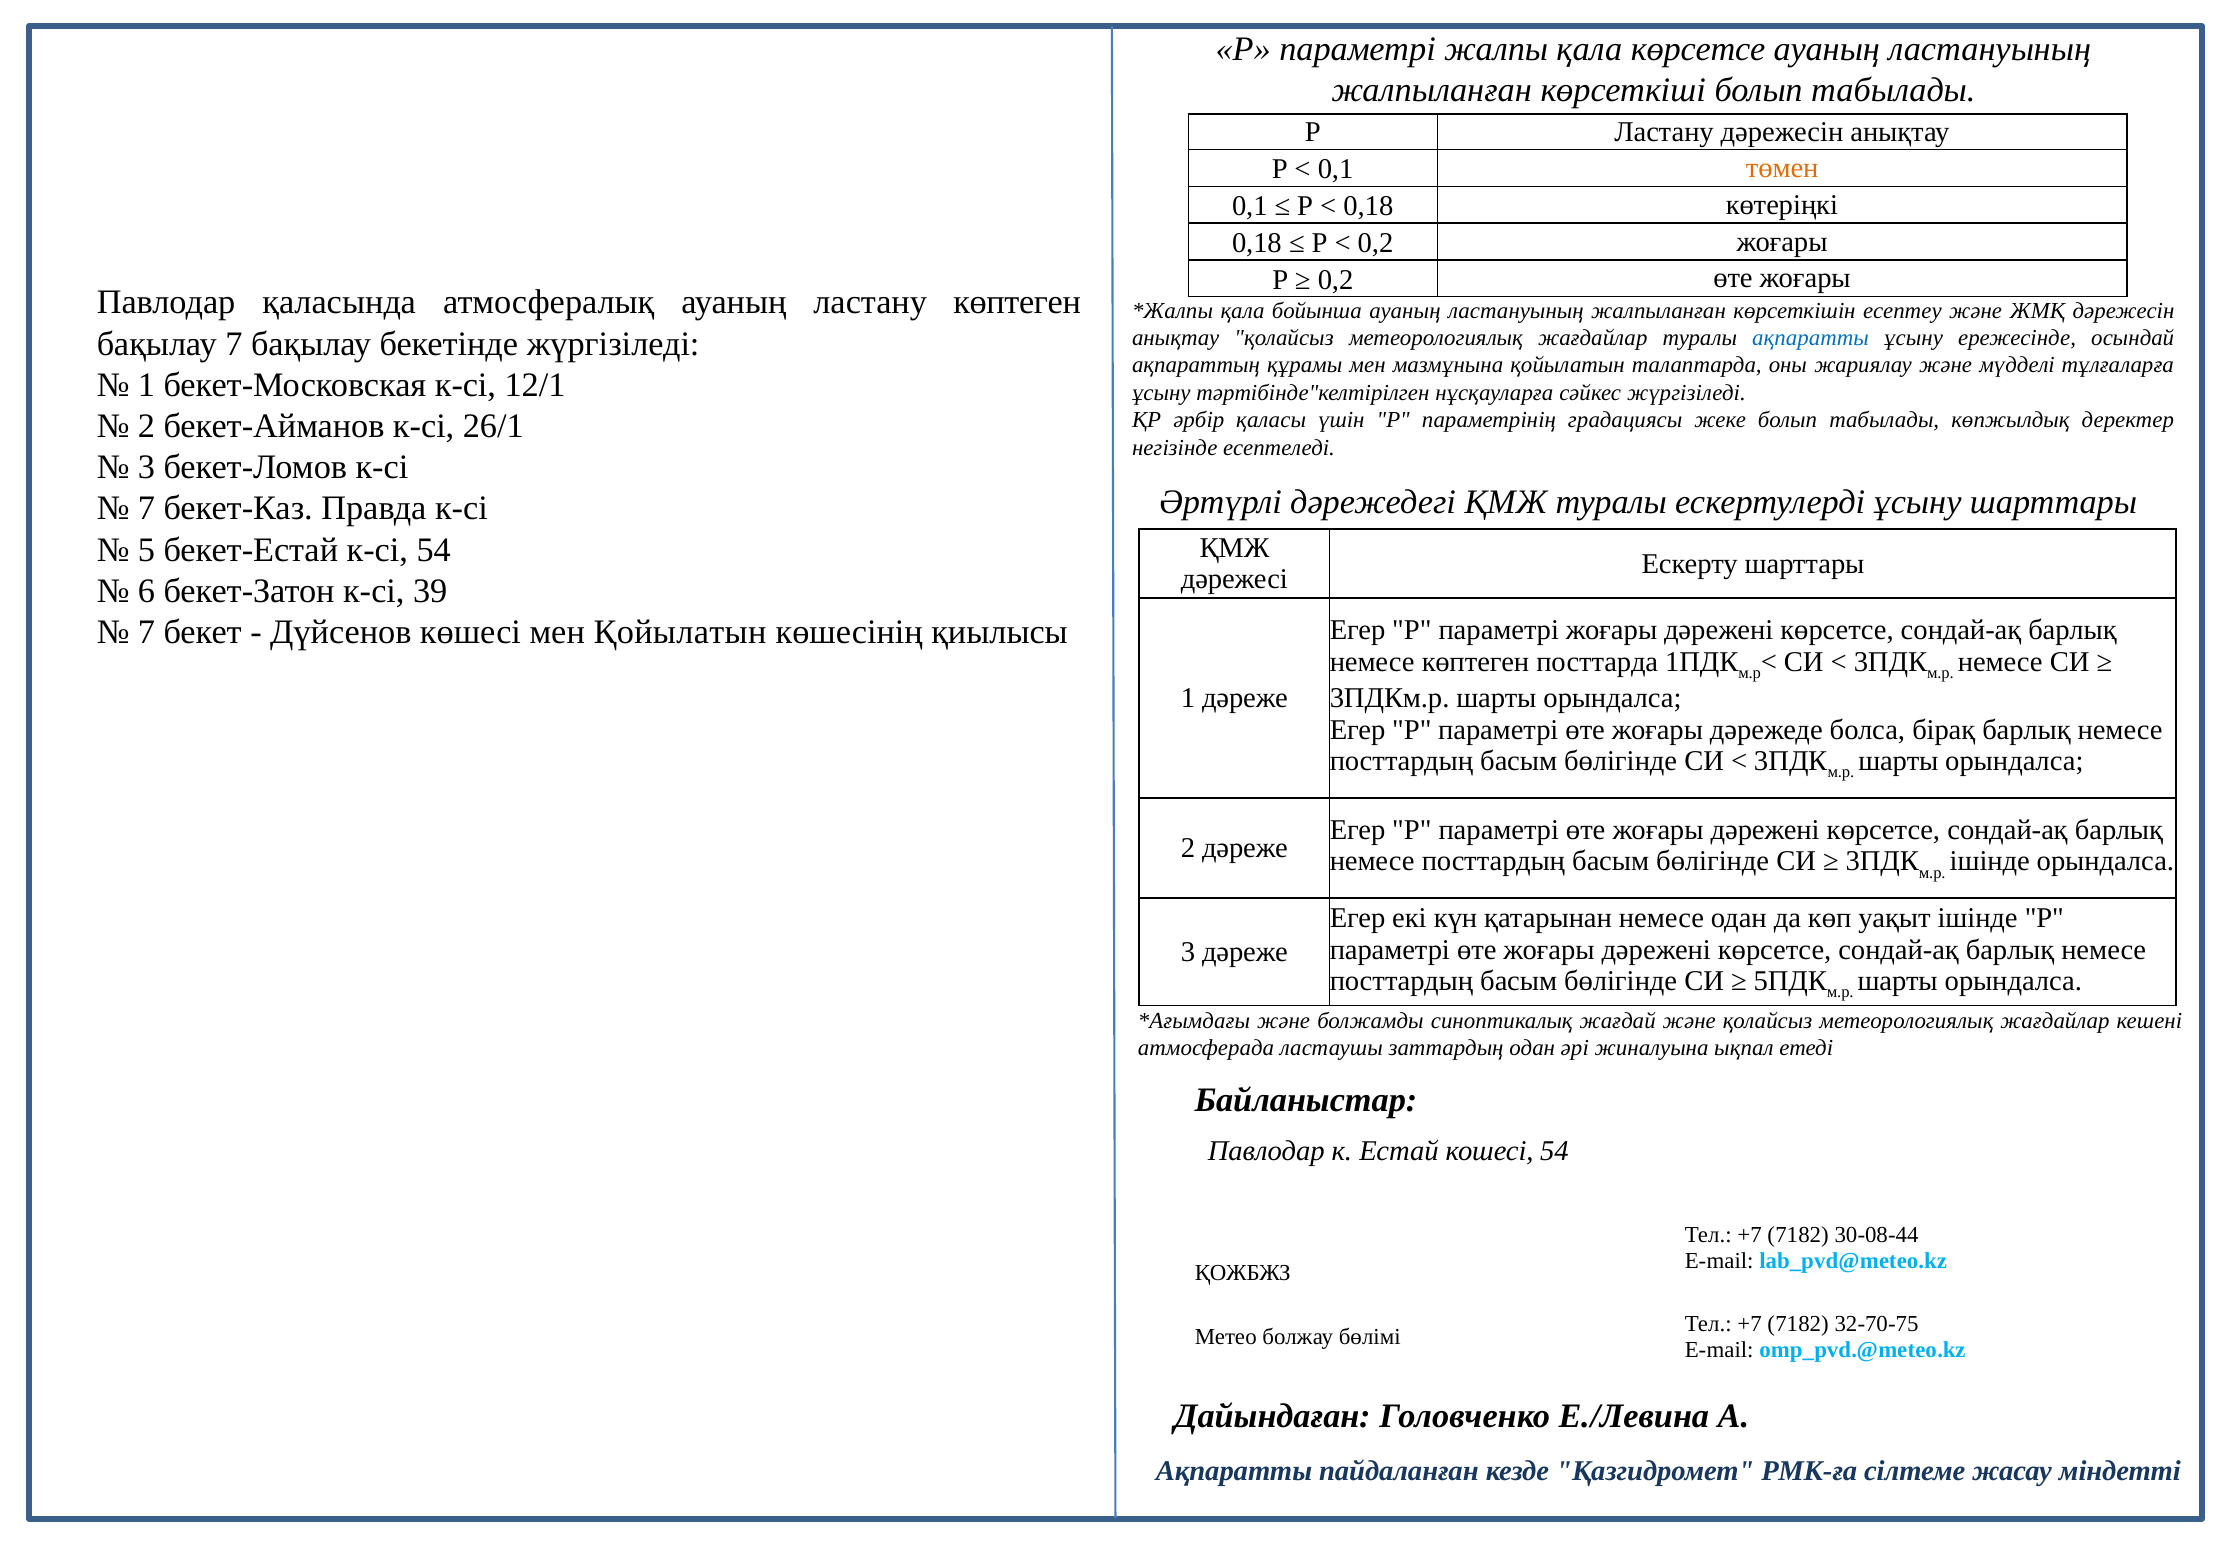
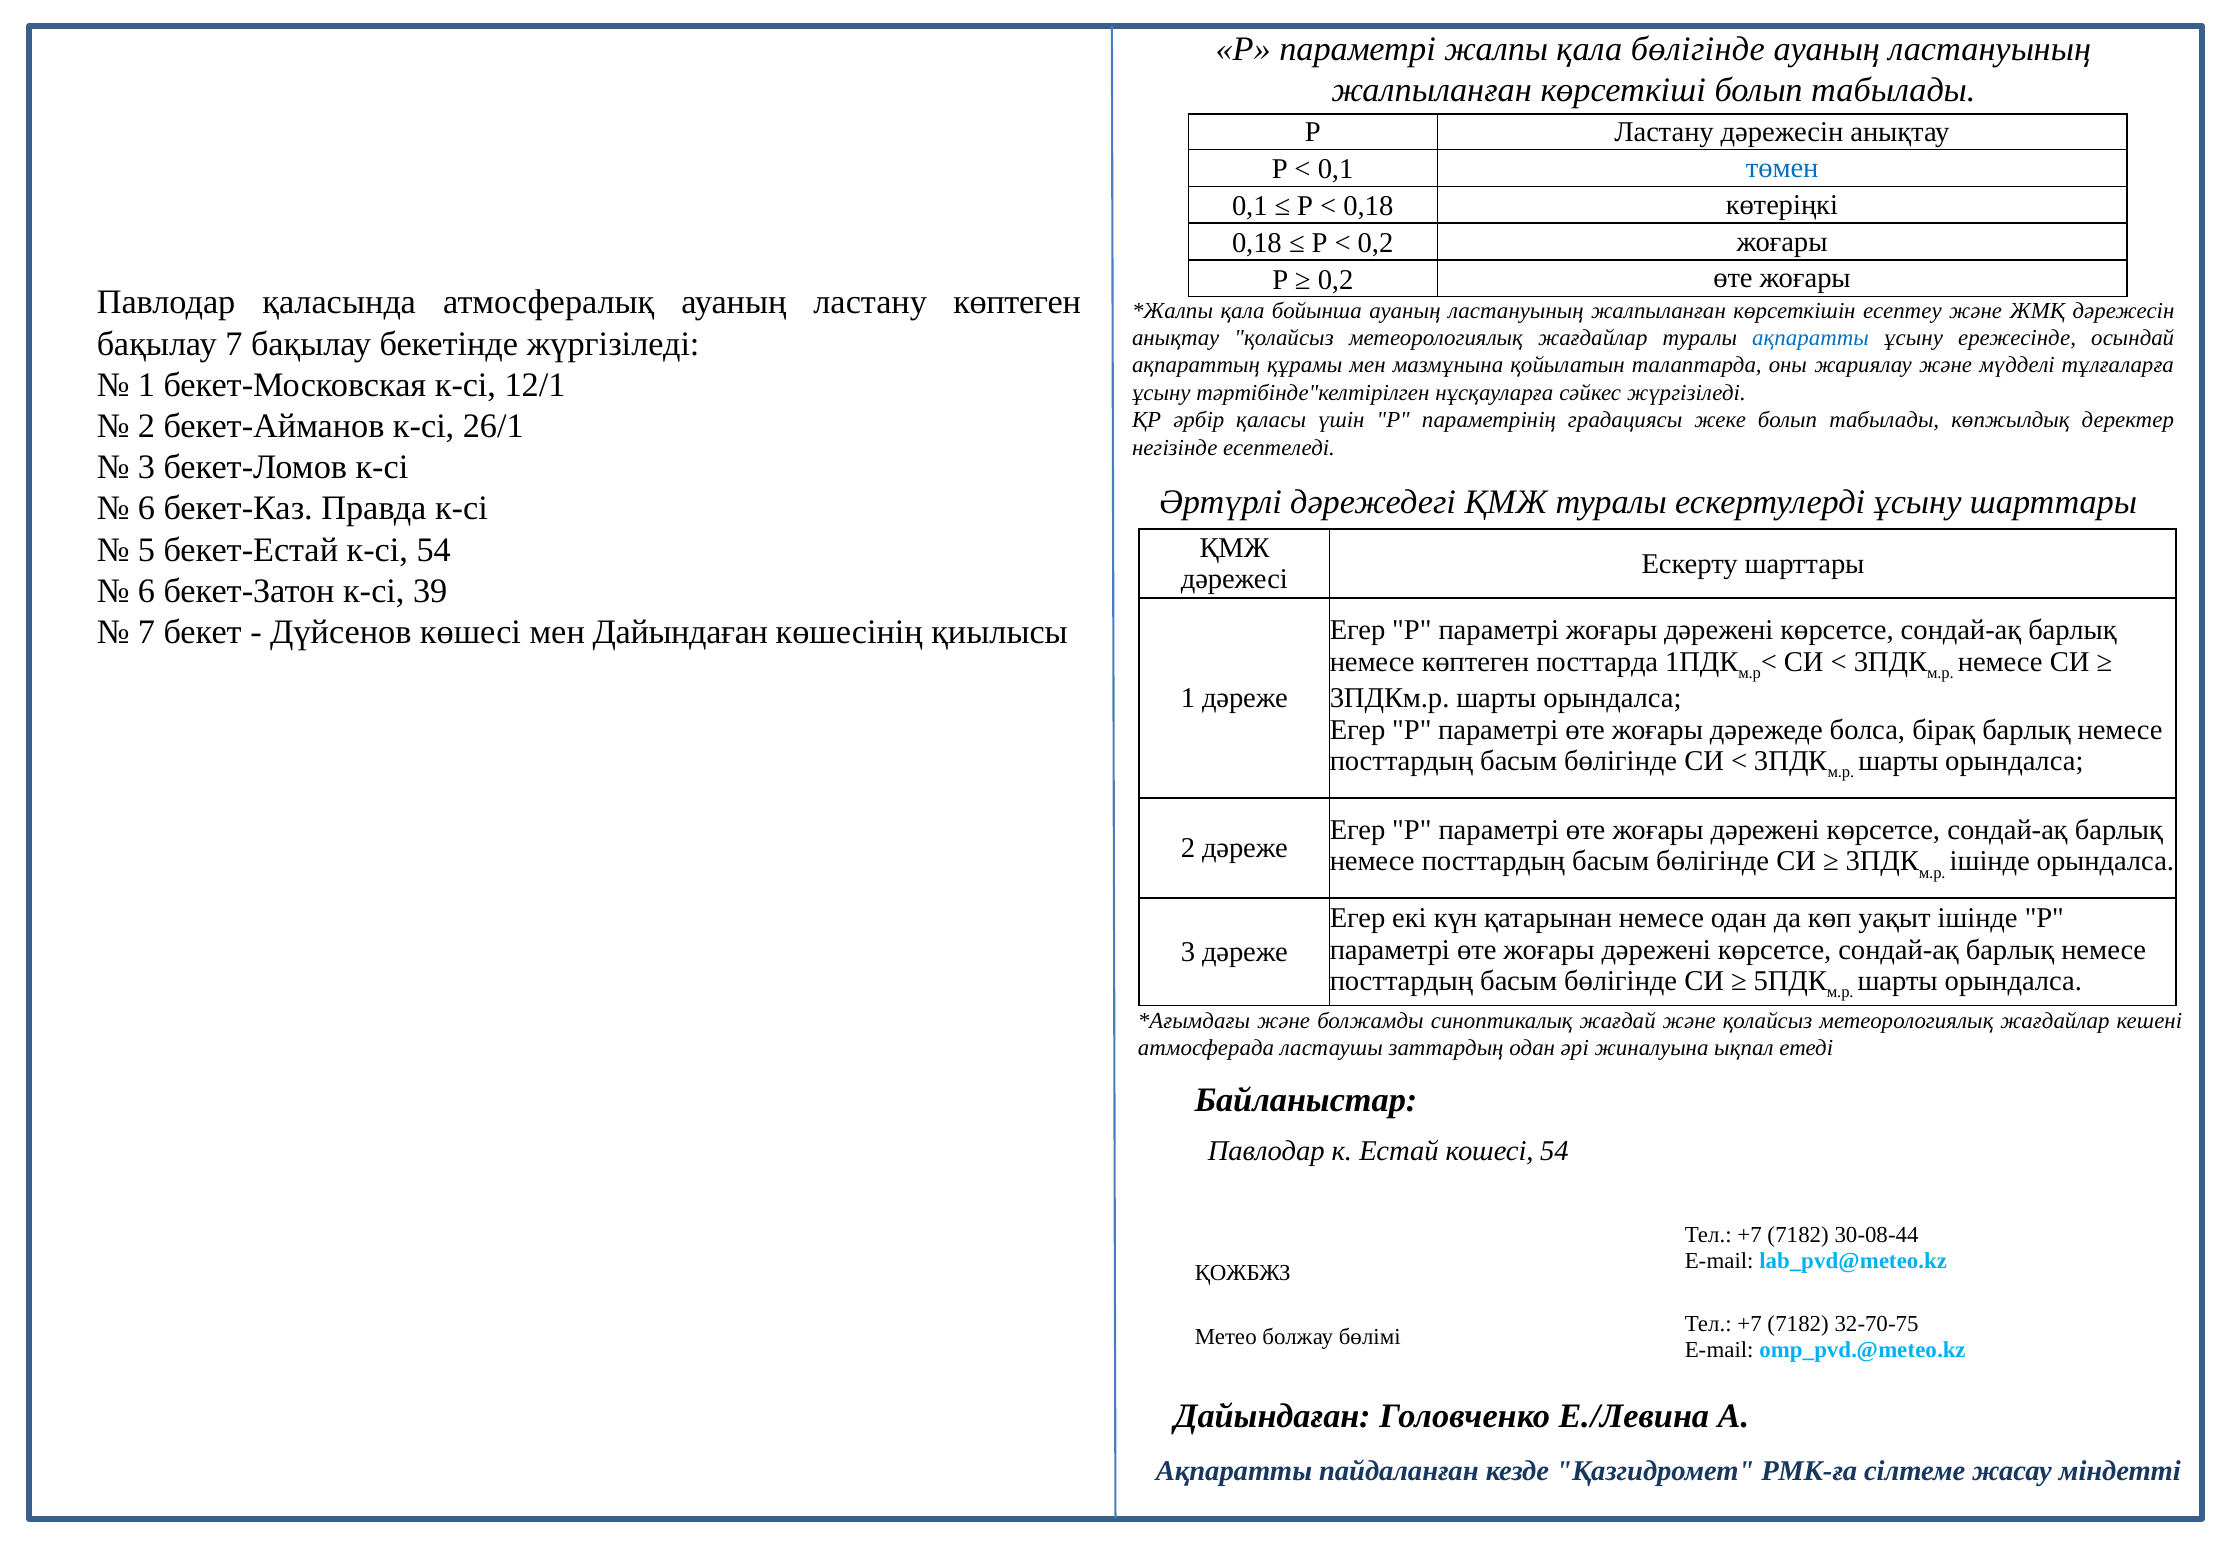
қала көрсетсе: көрсетсе -> бөлігінде (1698, 49)
төмен colour: orange -> blue (1782, 168)
7: 7 -> 6 (147, 508)
мен Қойылатын: Қойылатын -> Дайындаған (680, 632)
